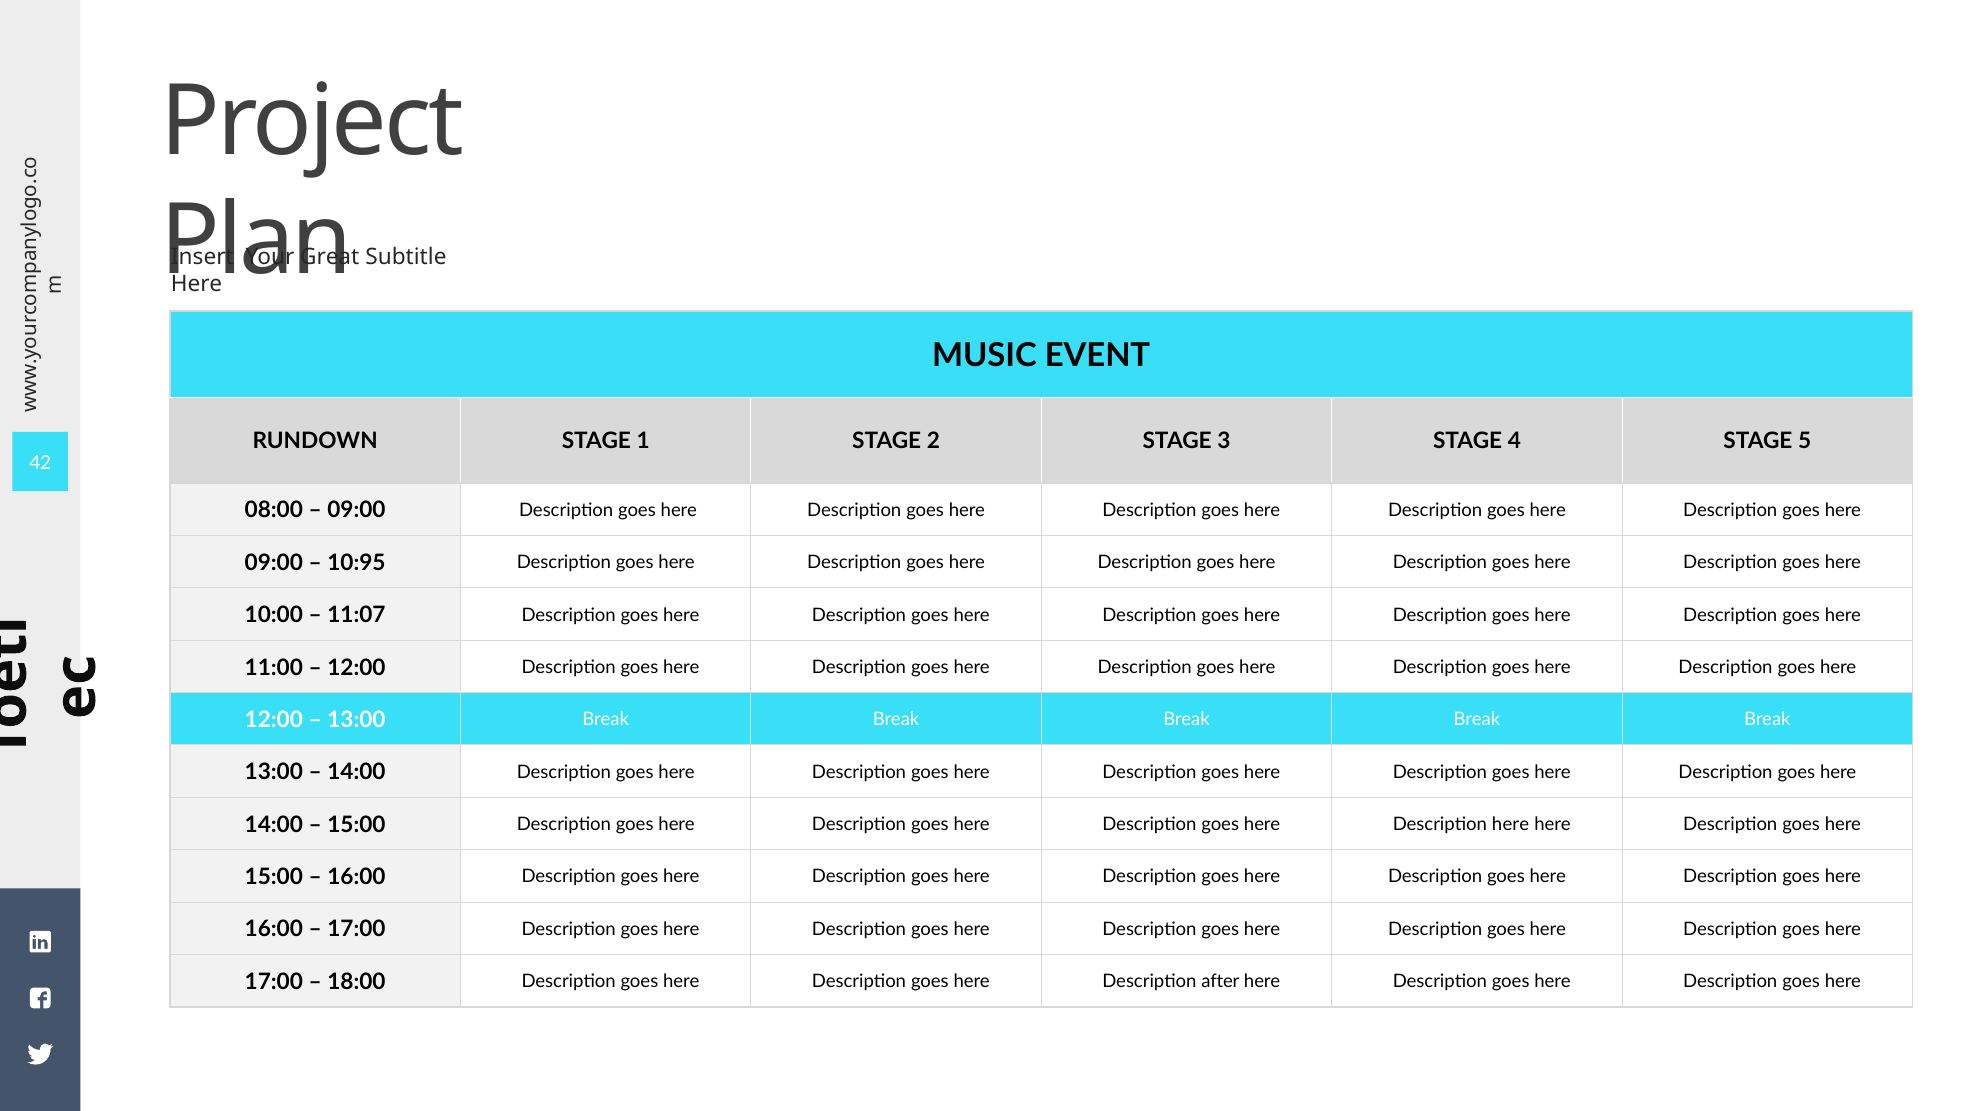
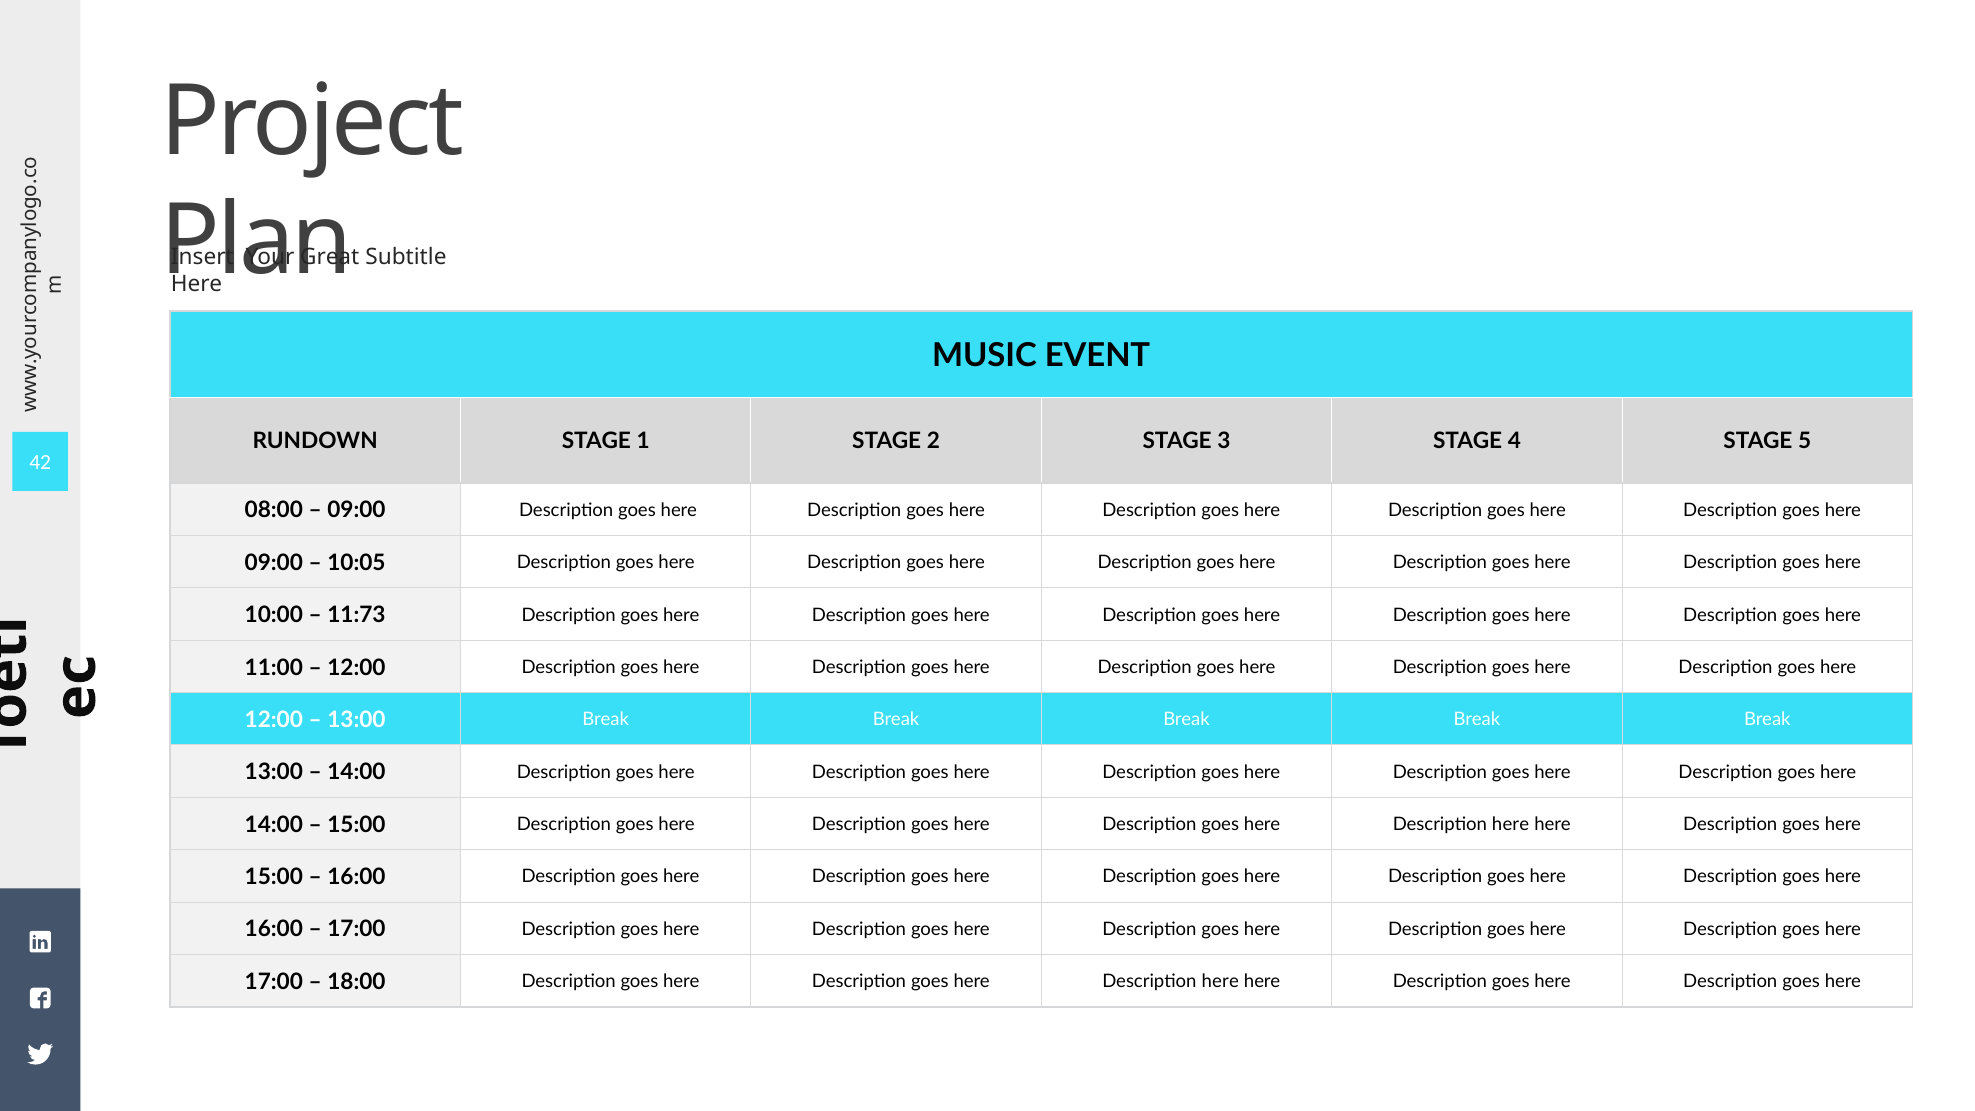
10:95: 10:95 -> 10:05 (356, 563)
11:07: 11:07 -> 11:73 (356, 615)
after: after -> here (1220, 982)
